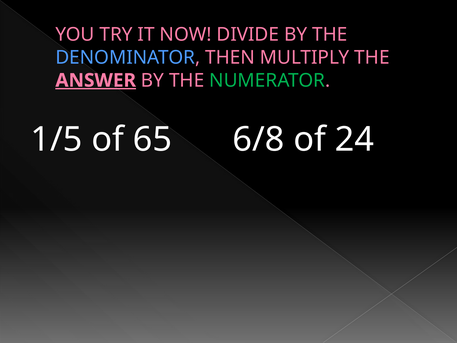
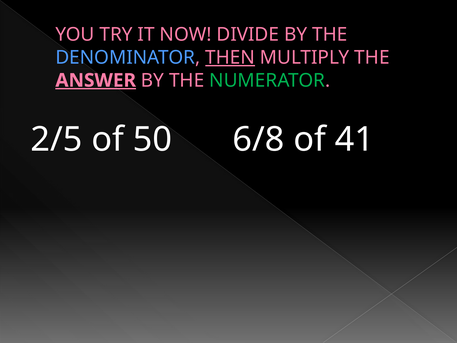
THEN underline: none -> present (230, 58)
1/5: 1/5 -> 2/5 (57, 139)
65: 65 -> 50 (152, 139)
24: 24 -> 41 (354, 139)
